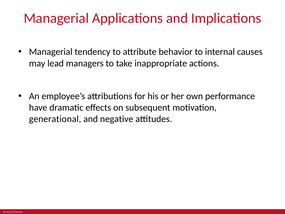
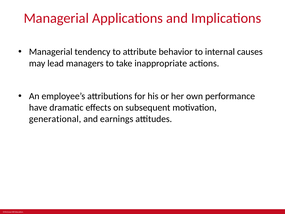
negative: negative -> earnings (117, 119)
